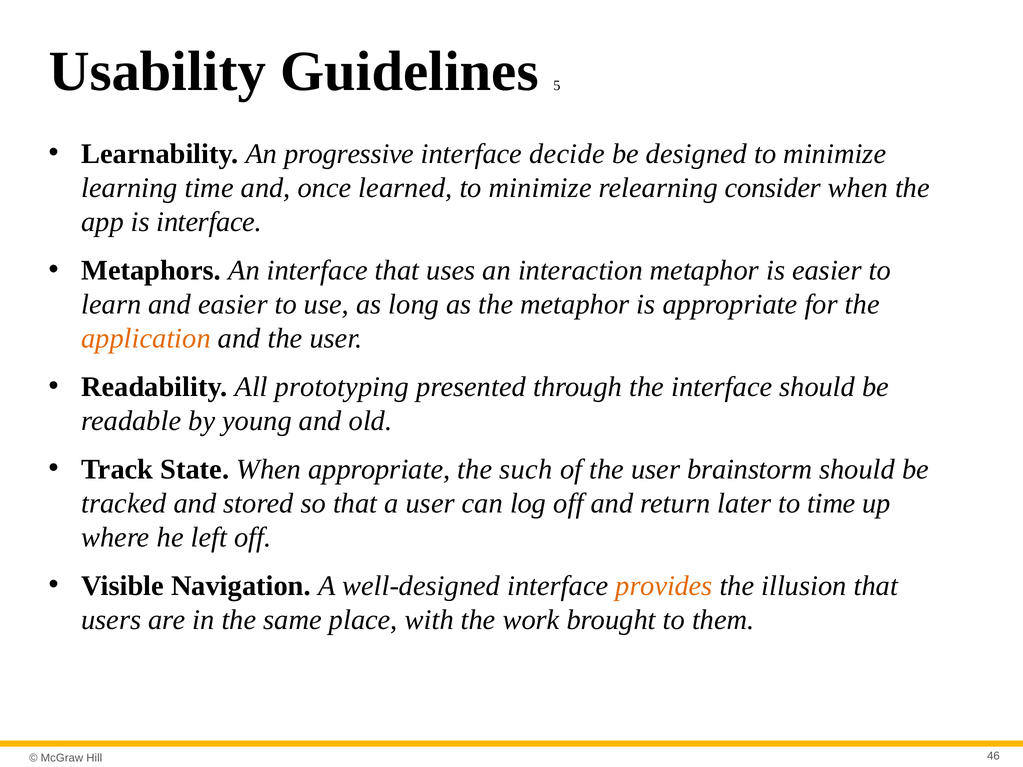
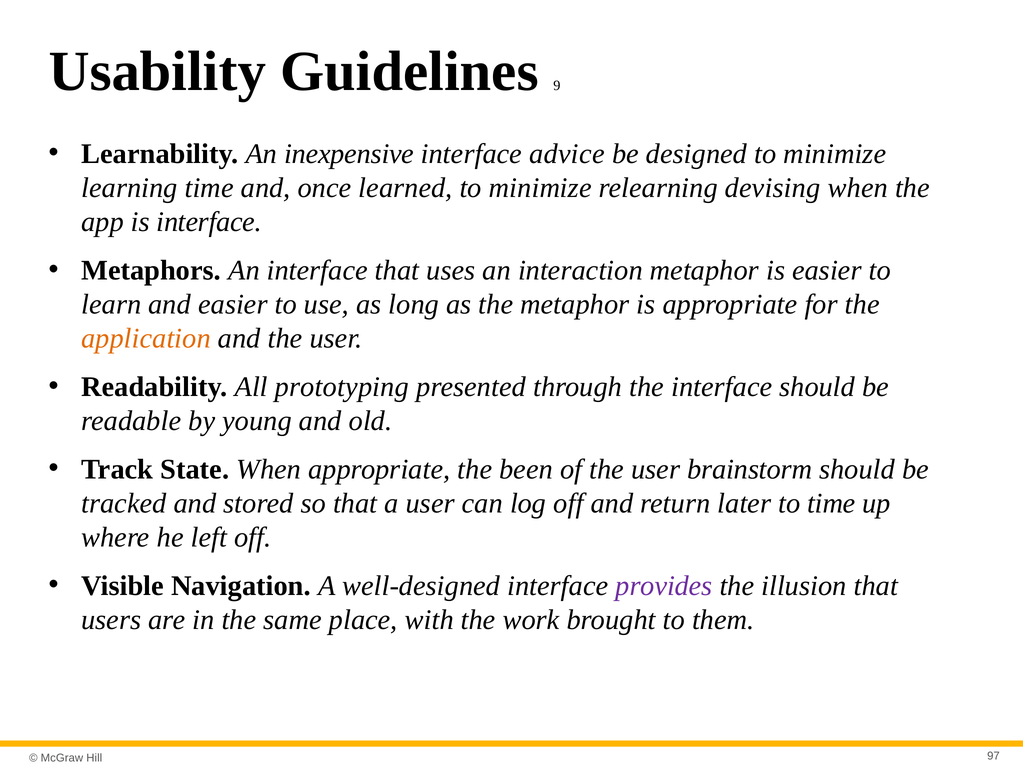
5: 5 -> 9 (557, 86)
progressive: progressive -> inexpensive (349, 154)
decide: decide -> advice (567, 154)
consider: consider -> devising (773, 188)
such: such -> been (526, 469)
provides colour: orange -> purple (664, 586)
46: 46 -> 97 (993, 756)
